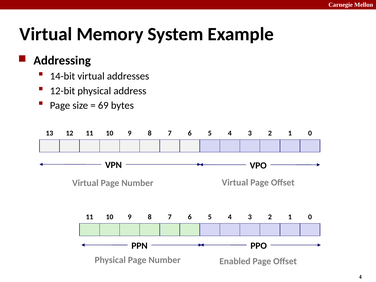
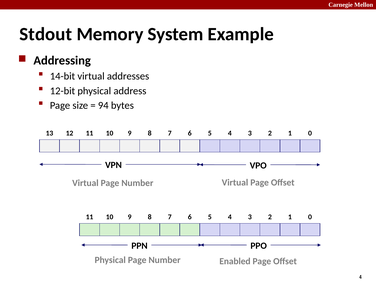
Virtual: Virtual -> Stdout (46, 34)
69: 69 -> 94 (103, 105)
